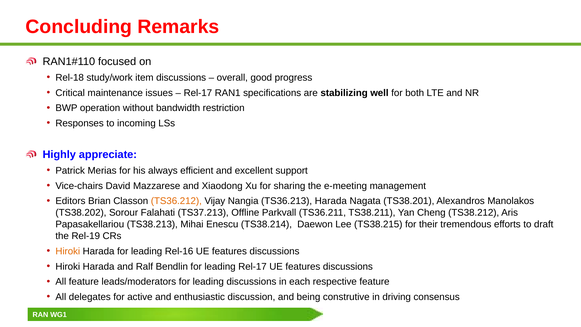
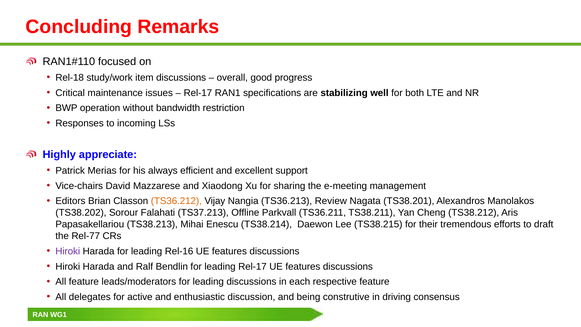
TS36.213 Harada: Harada -> Review (331, 201)
Rel-19: Rel-19 -> Rel-77 (86, 236)
Hiroki colour: orange -> purple (68, 251)
